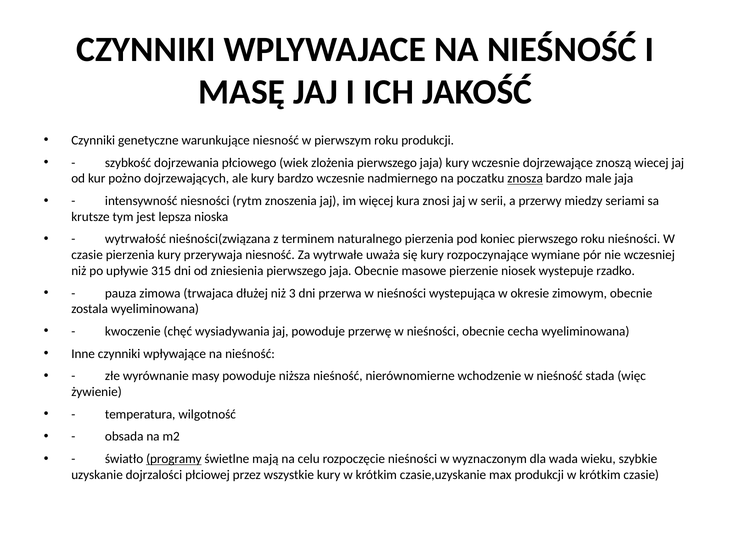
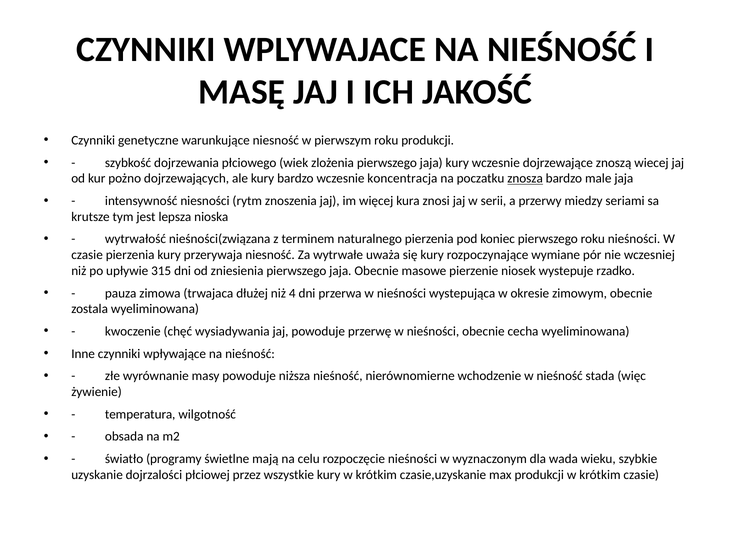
nadmiernego: nadmiernego -> koncentracja (402, 179)
3: 3 -> 4 (292, 293)
programy underline: present -> none (174, 459)
